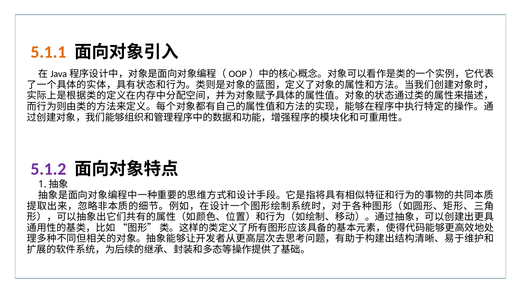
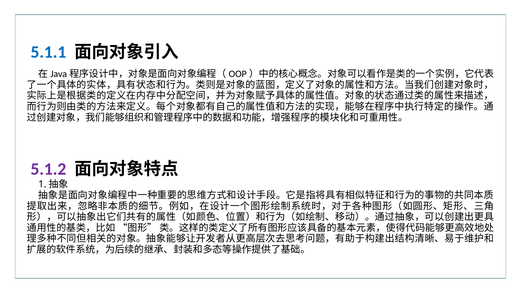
5.1.1 colour: orange -> blue (48, 52)
